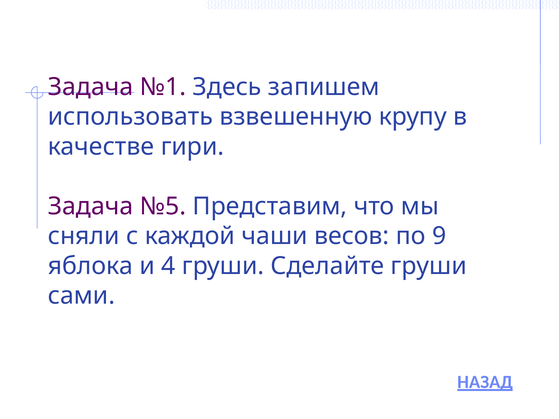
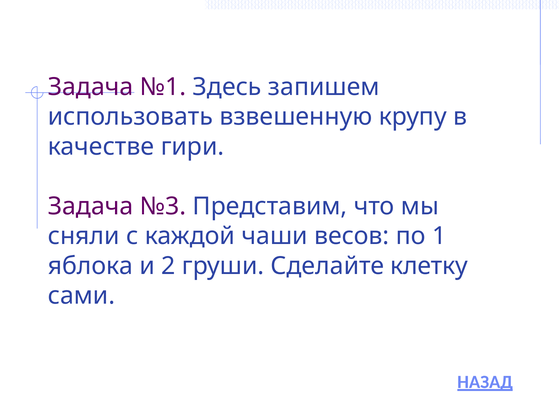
№5: №5 -> №3 (163, 206)
9: 9 -> 1 (439, 236)
4: 4 -> 2 (168, 266)
Сделайте груши: груши -> клетку (429, 266)
